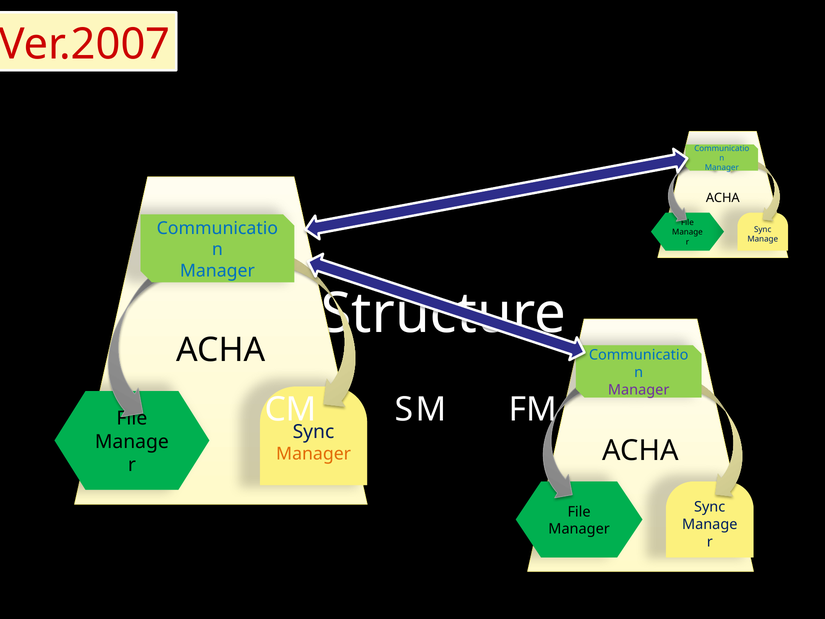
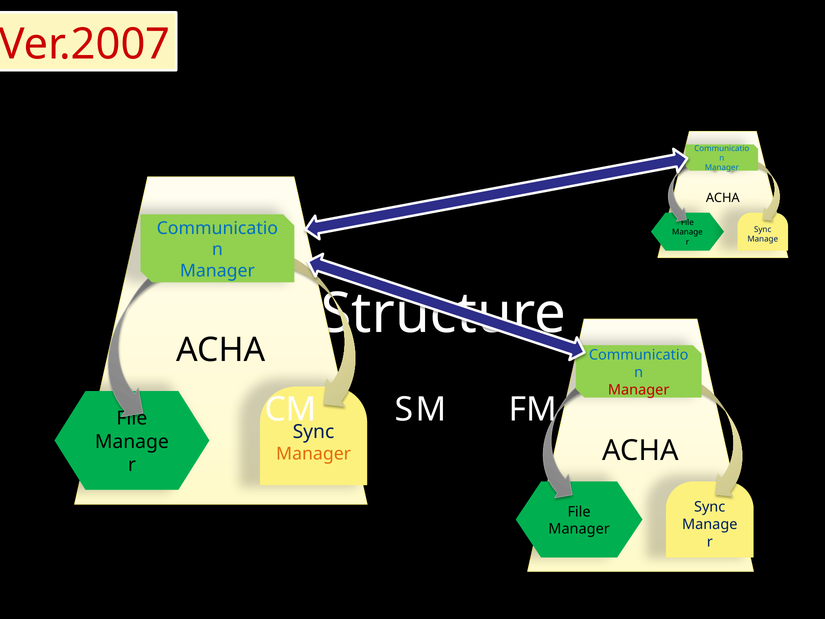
Manager colour: purple -> red (639, 390)
